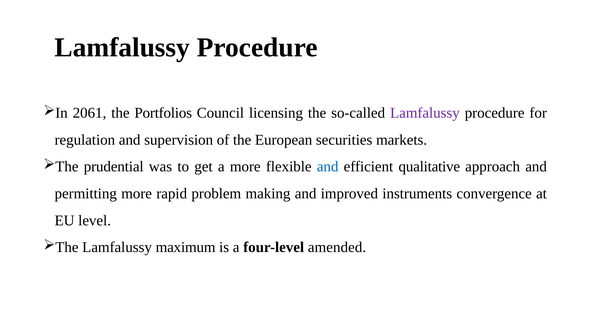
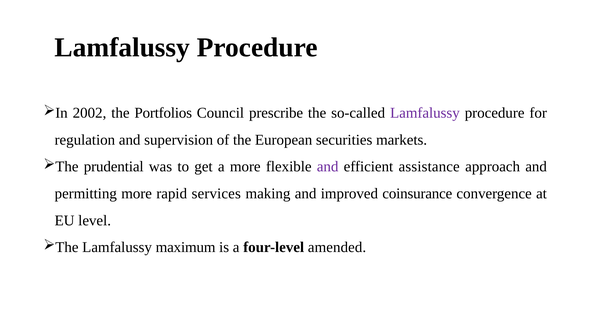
2061: 2061 -> 2002 (90, 113)
licensing: licensing -> prescribe (276, 113)
and colour: blue -> purple (328, 167)
qualitative: qualitative -> assistance (429, 167)
problem: problem -> services (216, 194)
instruments: instruments -> coinsurance (417, 194)
